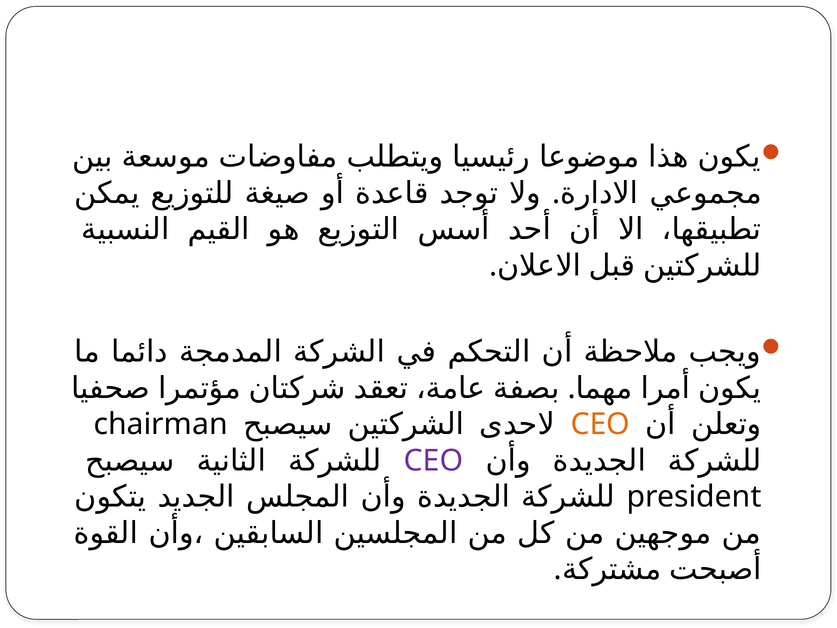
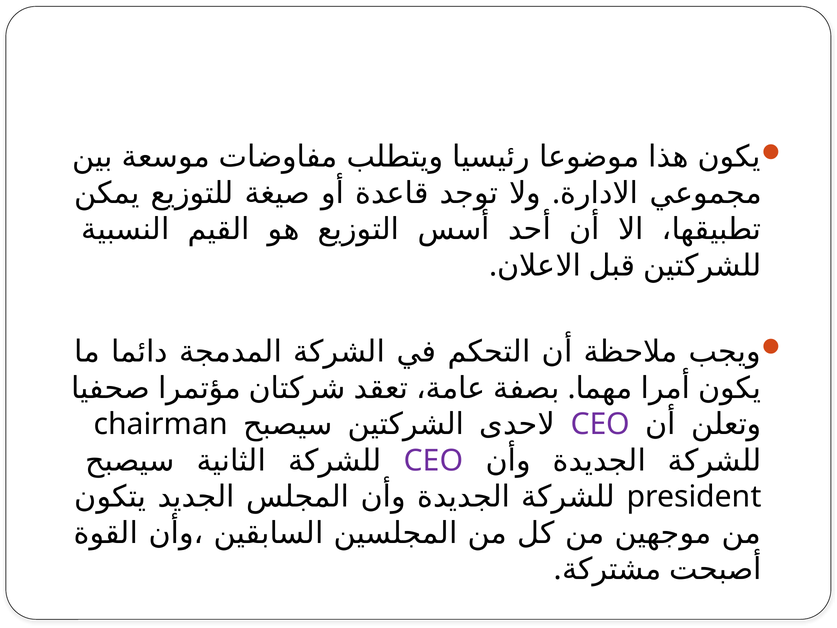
CEO colour: orange -> purple (600, 424)
